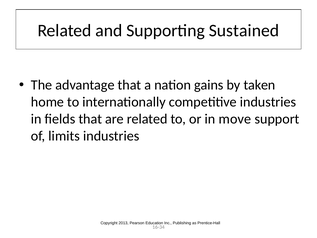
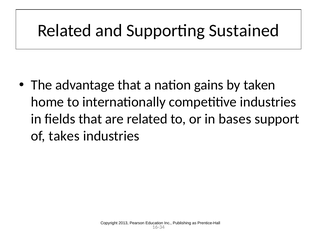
move: move -> bases (235, 119)
limits: limits -> takes (64, 136)
